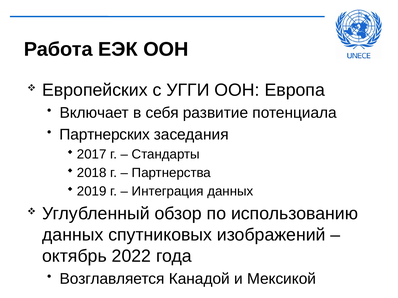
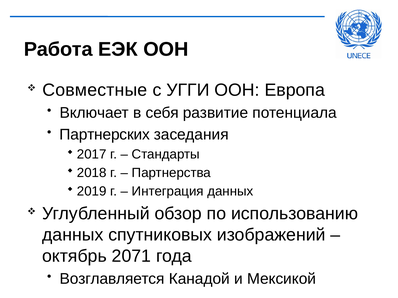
Европейских: Европейских -> Совместные (95, 90)
2022: 2022 -> 2071 (131, 256)
